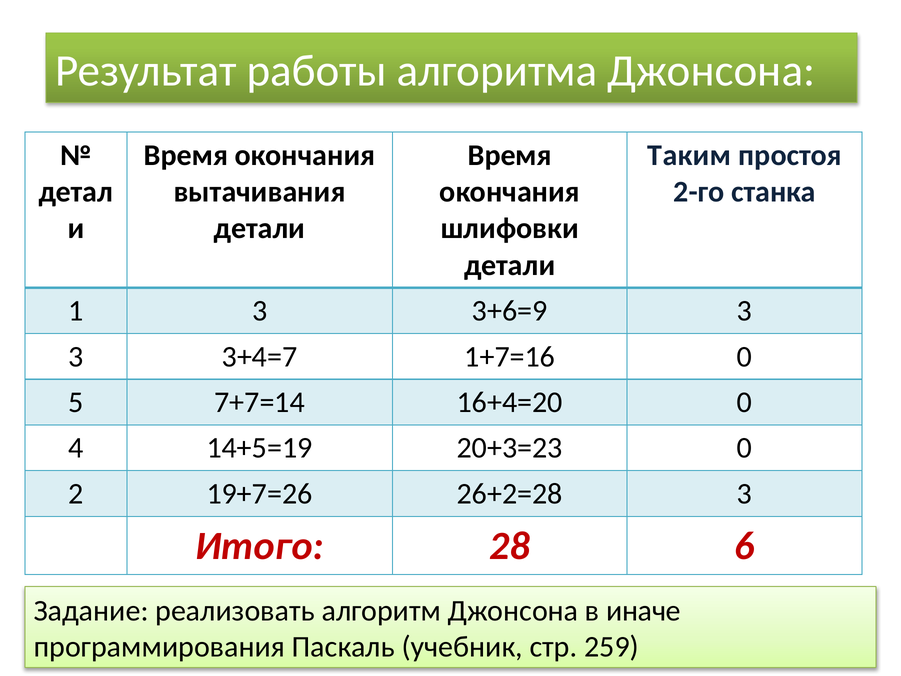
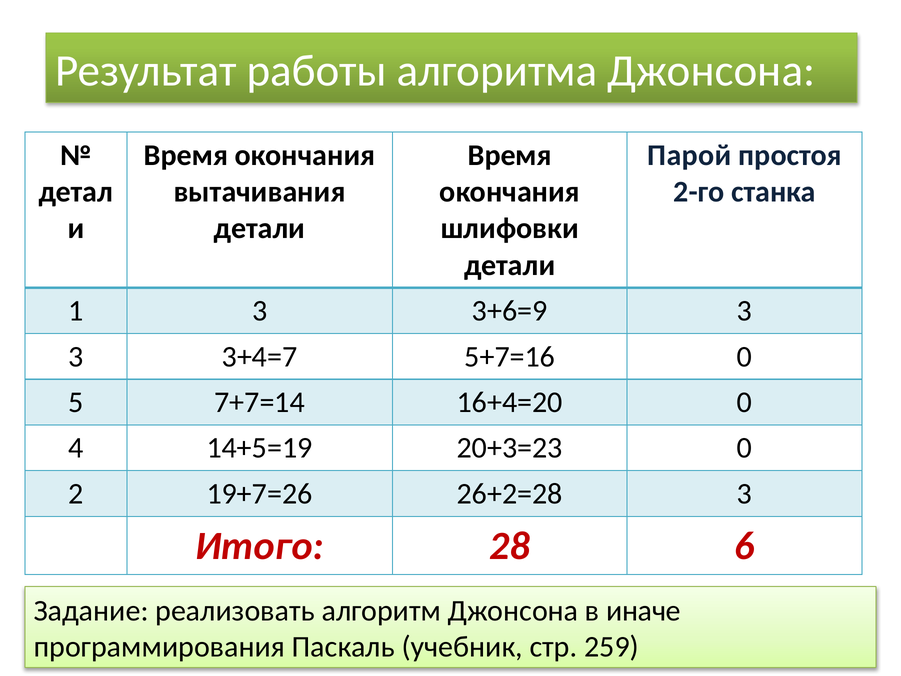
Таким: Таким -> Парой (689, 155)
1+7=16: 1+7=16 -> 5+7=16 (510, 357)
